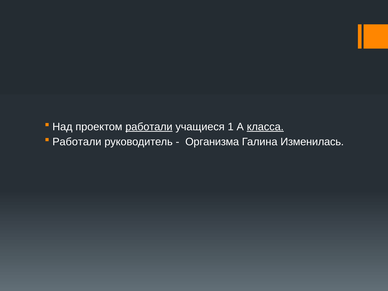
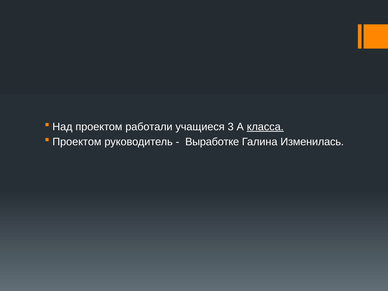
работали underline: present -> none (149, 127)
1: 1 -> 3 (231, 127)
Работали: Работали -> Проектом (77, 142)
Организма: Организма -> Выработке (212, 142)
